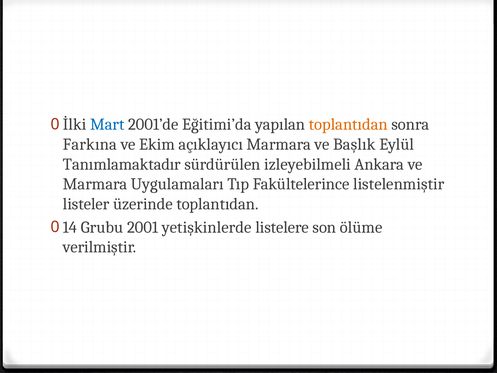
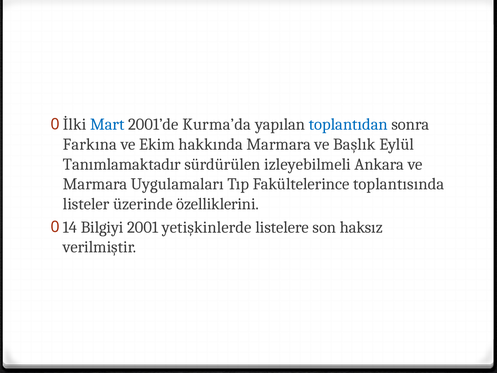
Eğitimi’da: Eğitimi’da -> Kurma’da (217, 124)
toplantıdan colour: orange -> blue (348, 124)
açıklayıcı: açıklayıcı -> hakkında (211, 144)
listelenmiştir: listelenmiştir -> toplantısında (399, 184)
üzerinde toplantıdan: toplantıdan -> özelliklerini (218, 204)
Grubu: Grubu -> Bilgiyi (102, 227)
ölüme: ölüme -> haksız (361, 227)
